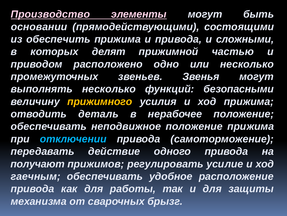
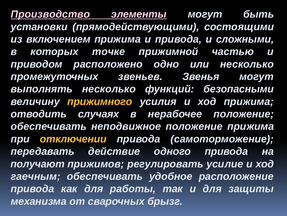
основании: основании -> установки (39, 27)
обеспечить: обеспечить -> включением (58, 39)
делят: делят -> точке (109, 52)
деталь: деталь -> случаях (99, 114)
отключении colour: light blue -> yellow (73, 139)
